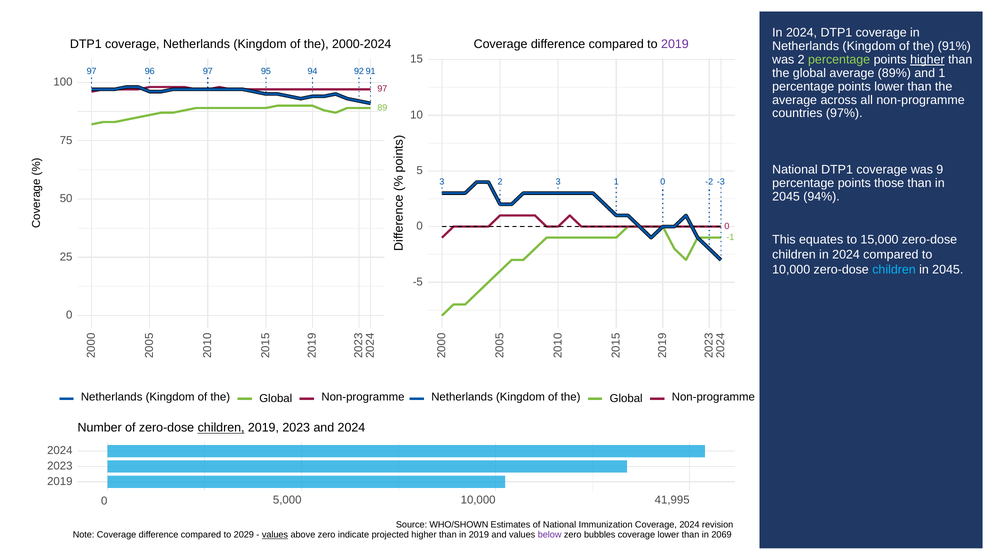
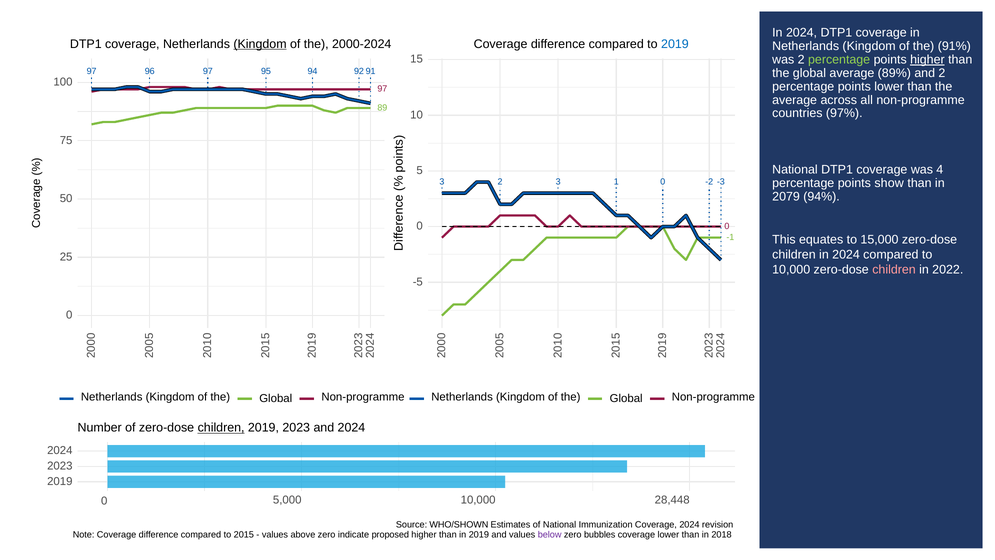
Kingdom underline: none -> present (260, 44)
2019 colour: purple -> blue (675, 44)
and 1: 1 -> 2 (942, 73)
was 9: 9 -> 4 (940, 170)
those: those -> show (889, 183)
2045: 2045 -> 2079 (786, 196)
children colour: light blue -> pink (894, 269)
2045: 2045 -> 2022 (948, 269)
41,995: 41,995 -> 28,448 (672, 500)
2029: 2029 -> 2015 (244, 534)
values underline: present -> none (275, 534)
projected: projected -> proposed (390, 534)
2069: 2069 -> 2018 (722, 534)
